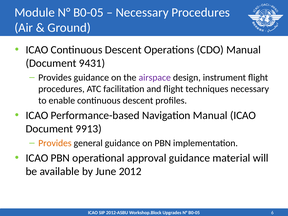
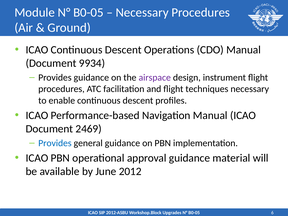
9431: 9431 -> 9934 (92, 63)
9913: 9913 -> 2469 (89, 129)
Provides colour: orange -> blue (55, 143)
